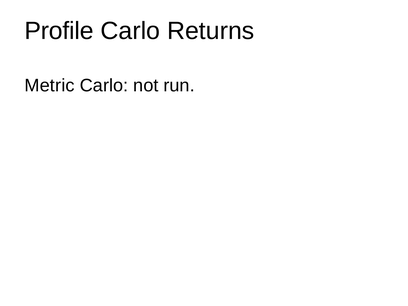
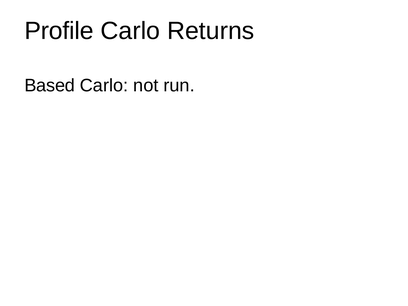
Metric: Metric -> Based (50, 86)
